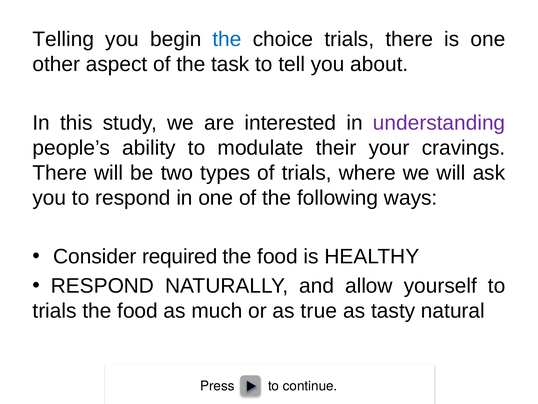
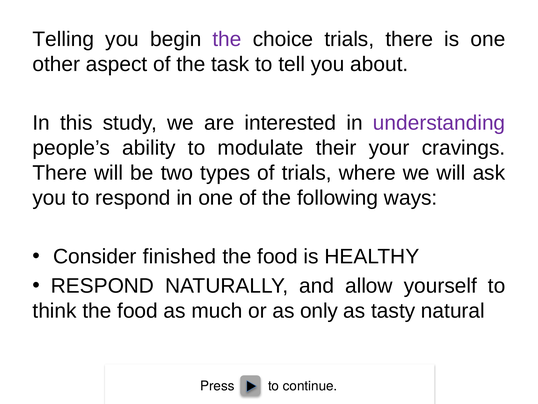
the colour: blue -> purple (227, 39)
required: required -> finished (179, 256)
trials: trials -> think (55, 311)
true: true -> only (319, 311)
